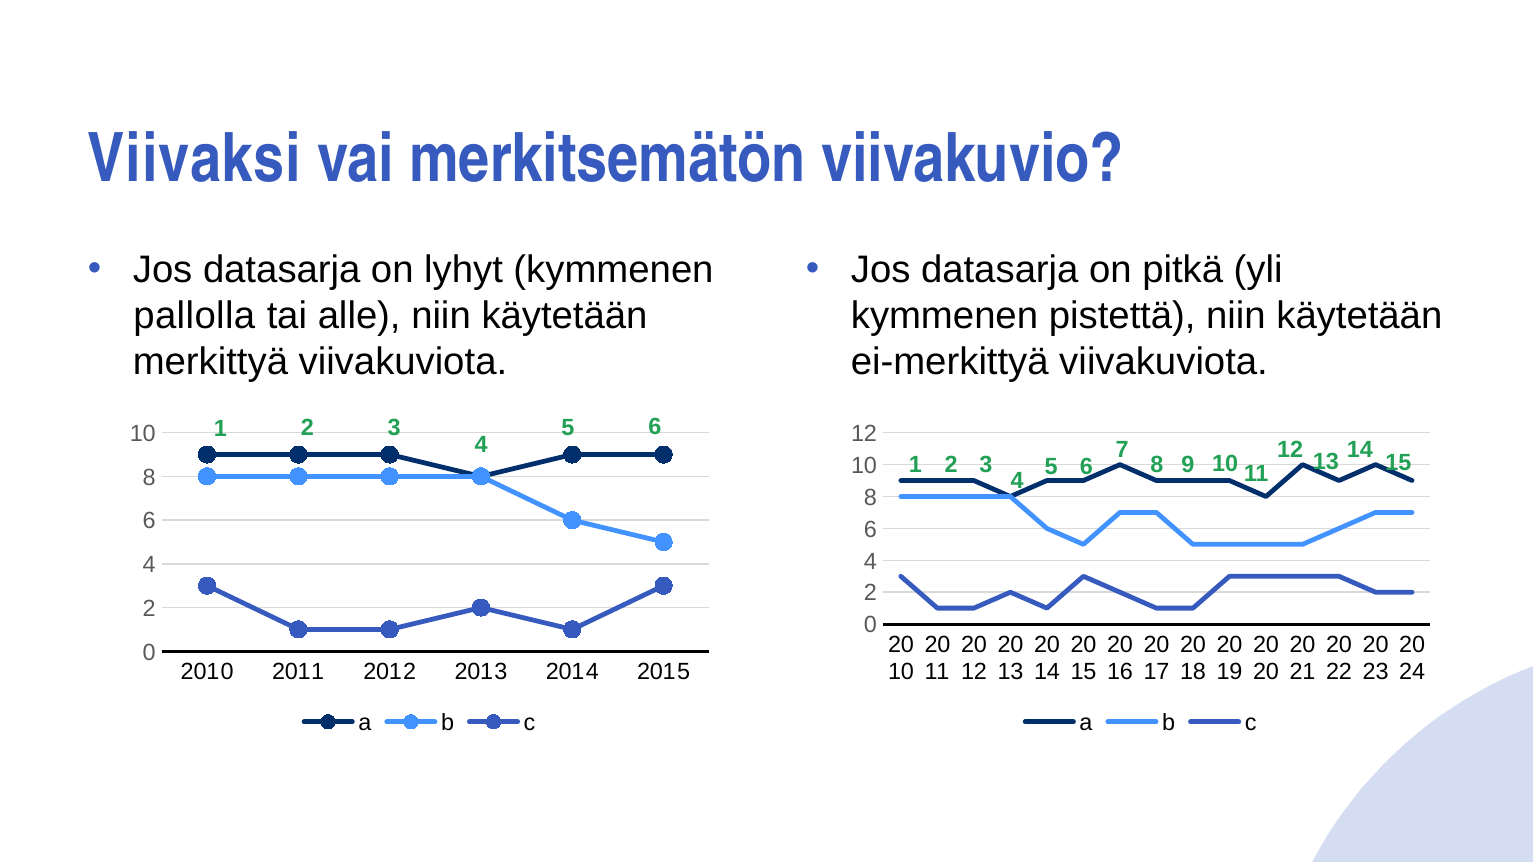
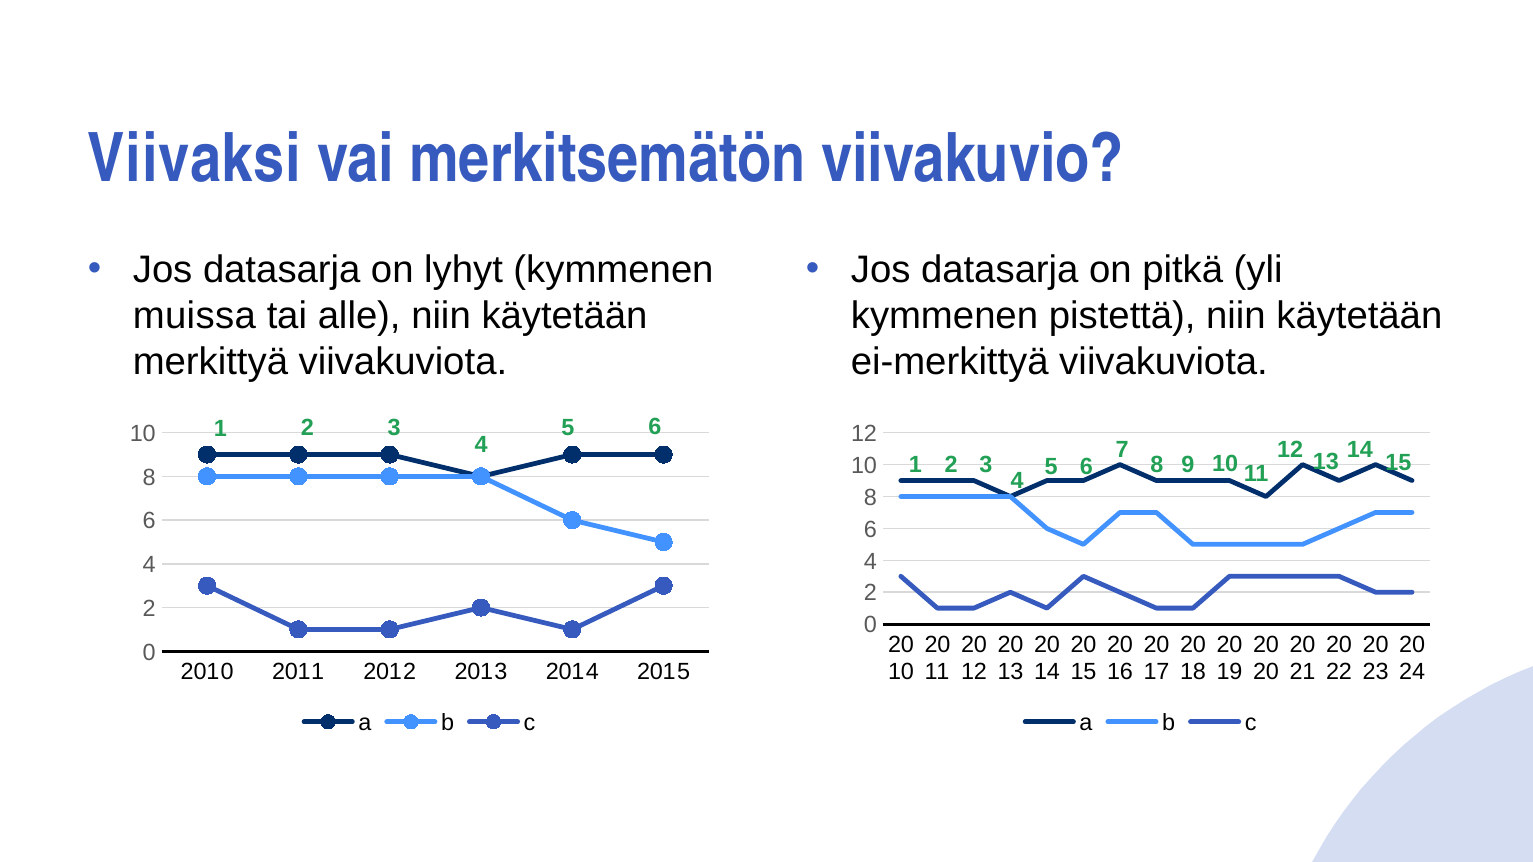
pallolla: pallolla -> muissa (194, 316)
